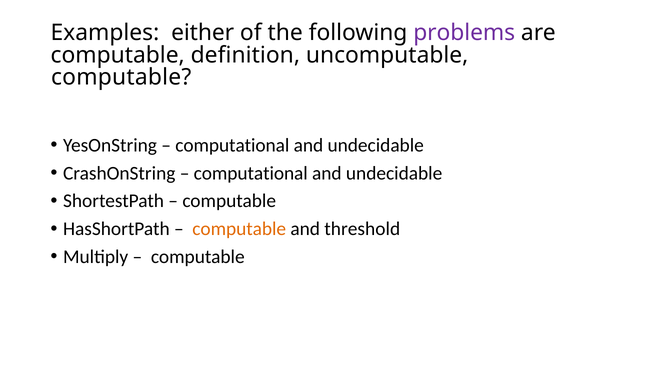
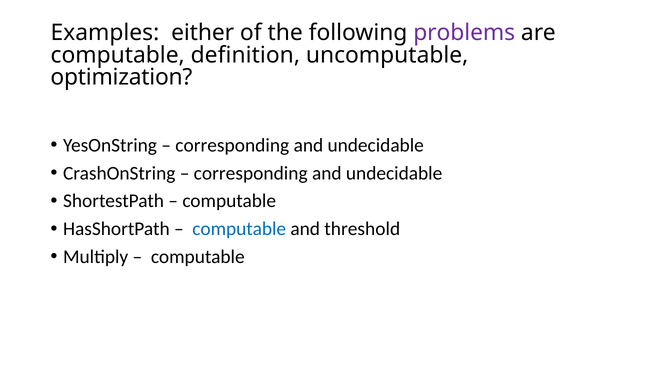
computable: computable -> optimization (121, 77)
computational: computational -> corresponding (232, 145)
computational: computational -> corresponding (251, 173)
computable colour: orange -> blue (239, 229)
